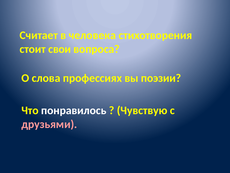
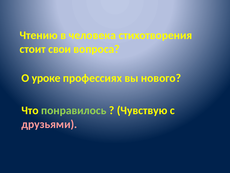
Считает: Считает -> Чтению (39, 35)
слова: слова -> уроке (46, 78)
поэзии: поэзии -> нового (161, 78)
понравилось colour: white -> light green (74, 110)
